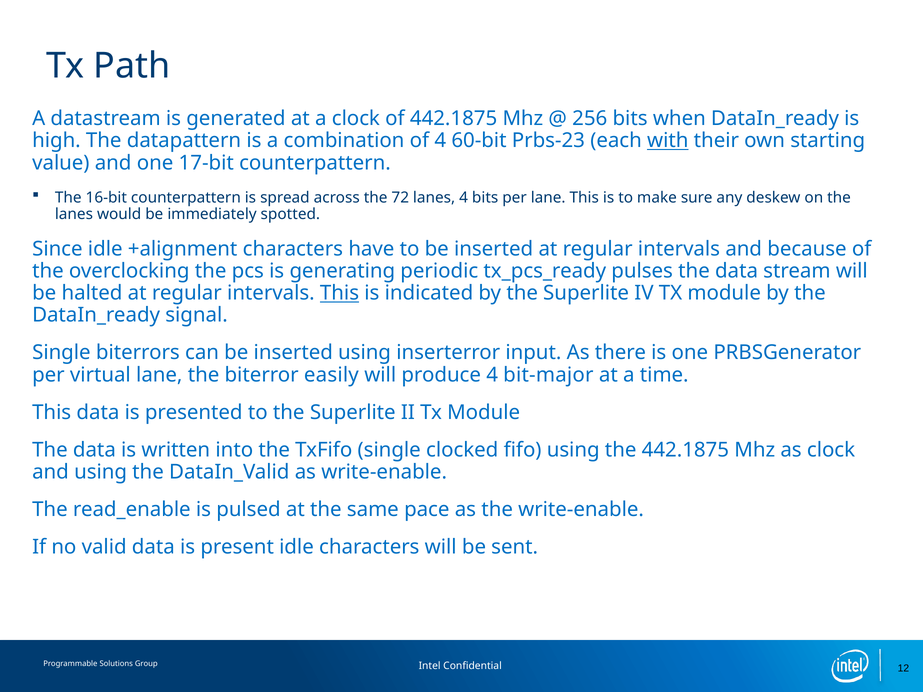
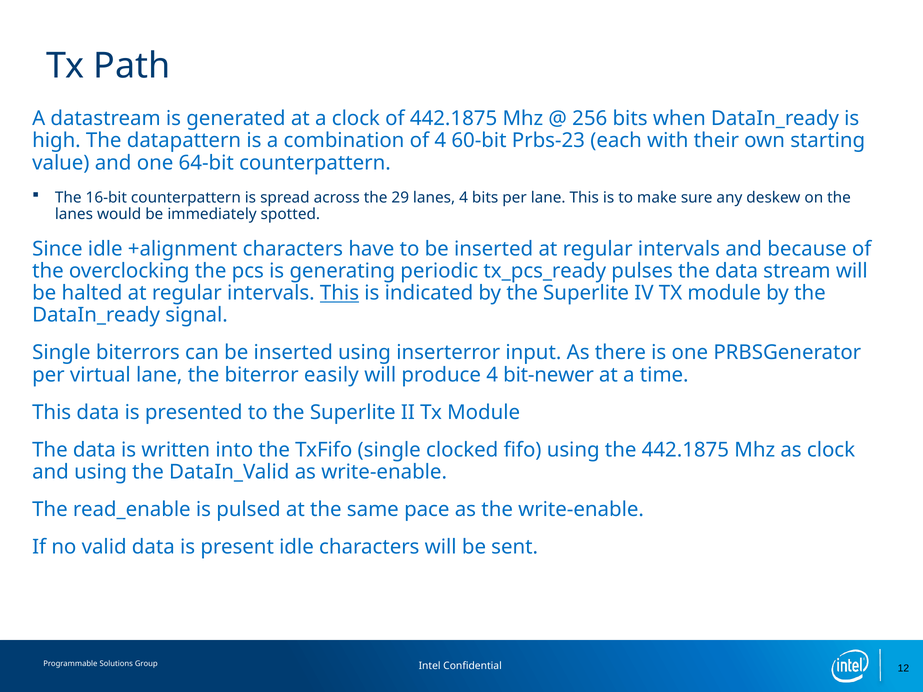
with underline: present -> none (668, 141)
17-bit: 17-bit -> 64-bit (206, 163)
72: 72 -> 29 (400, 198)
bit-major: bit-major -> bit-newer (549, 375)
